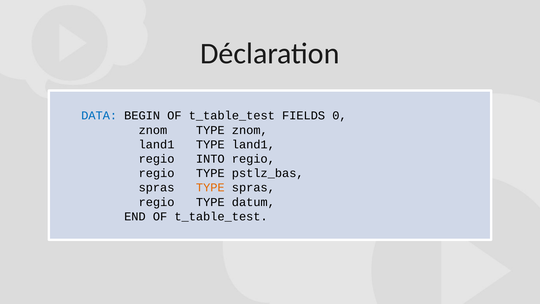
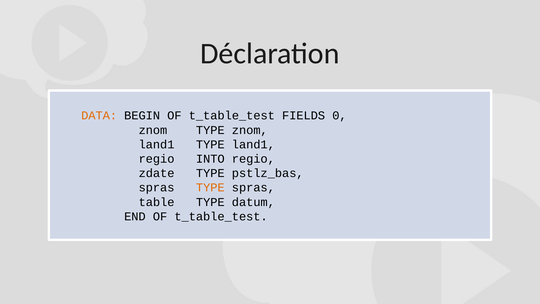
DATA colour: blue -> orange (99, 116)
regio: regio -> zdate (157, 173)
regio: regio -> table (157, 202)
